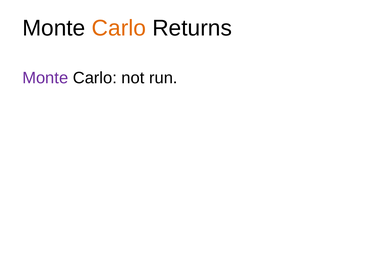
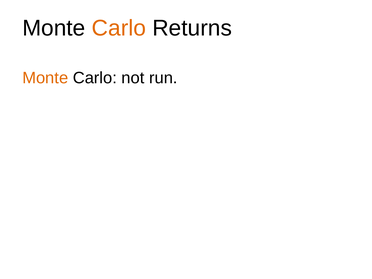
Monte colour: purple -> orange (45, 78)
